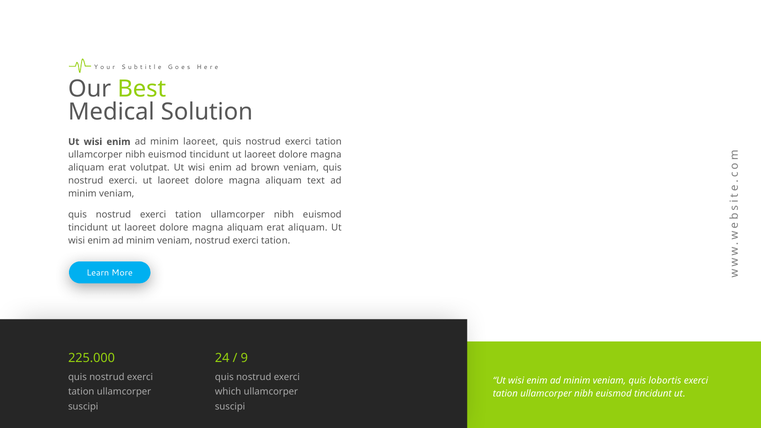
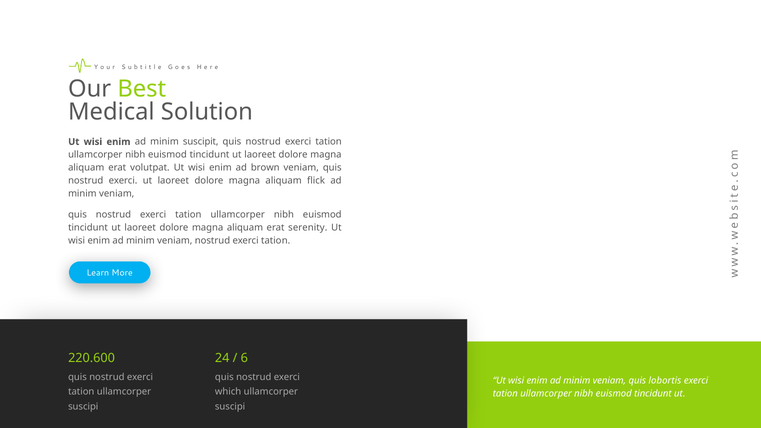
minim laoreet: laoreet -> suscipit (201, 142)
text: text -> flick (316, 181)
erat aliquam: aliquam -> serenity (308, 228)
225.000: 225.000 -> 220.600 (92, 358)
9: 9 -> 6 (244, 358)
